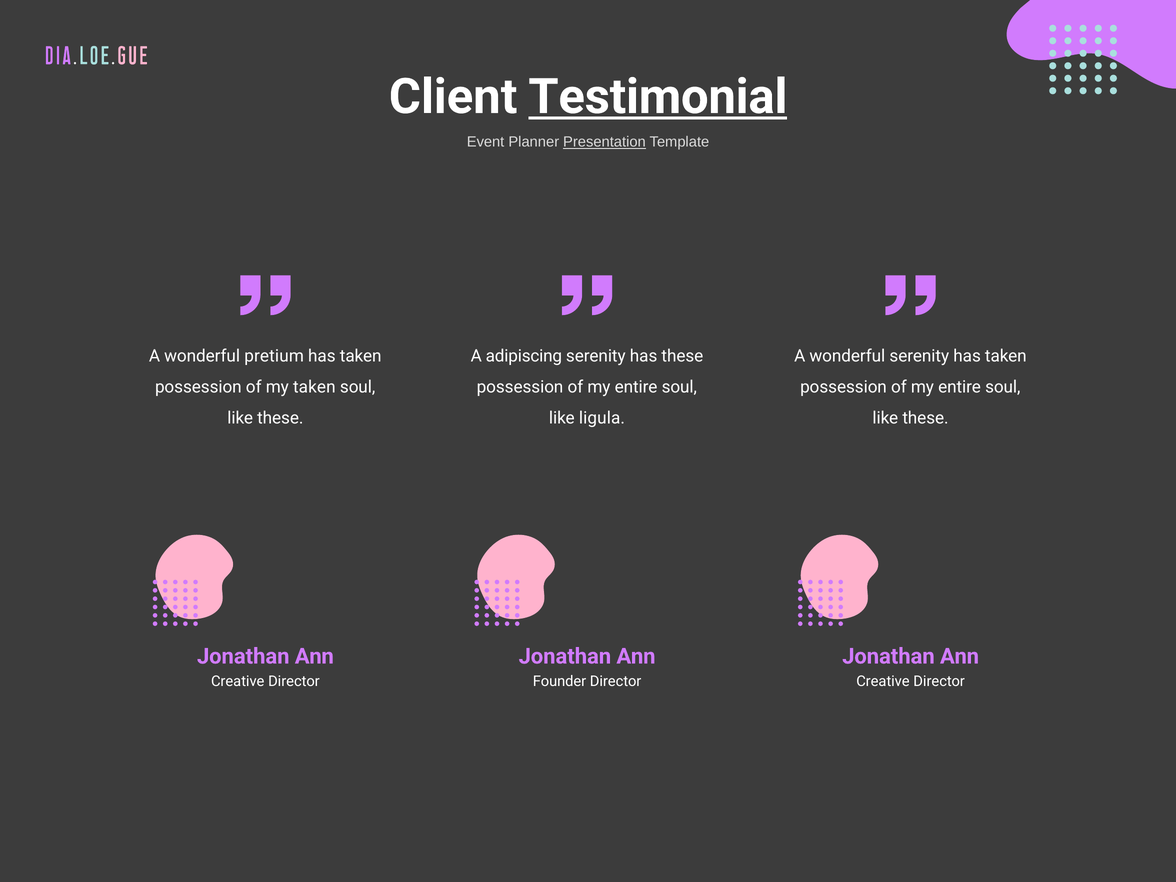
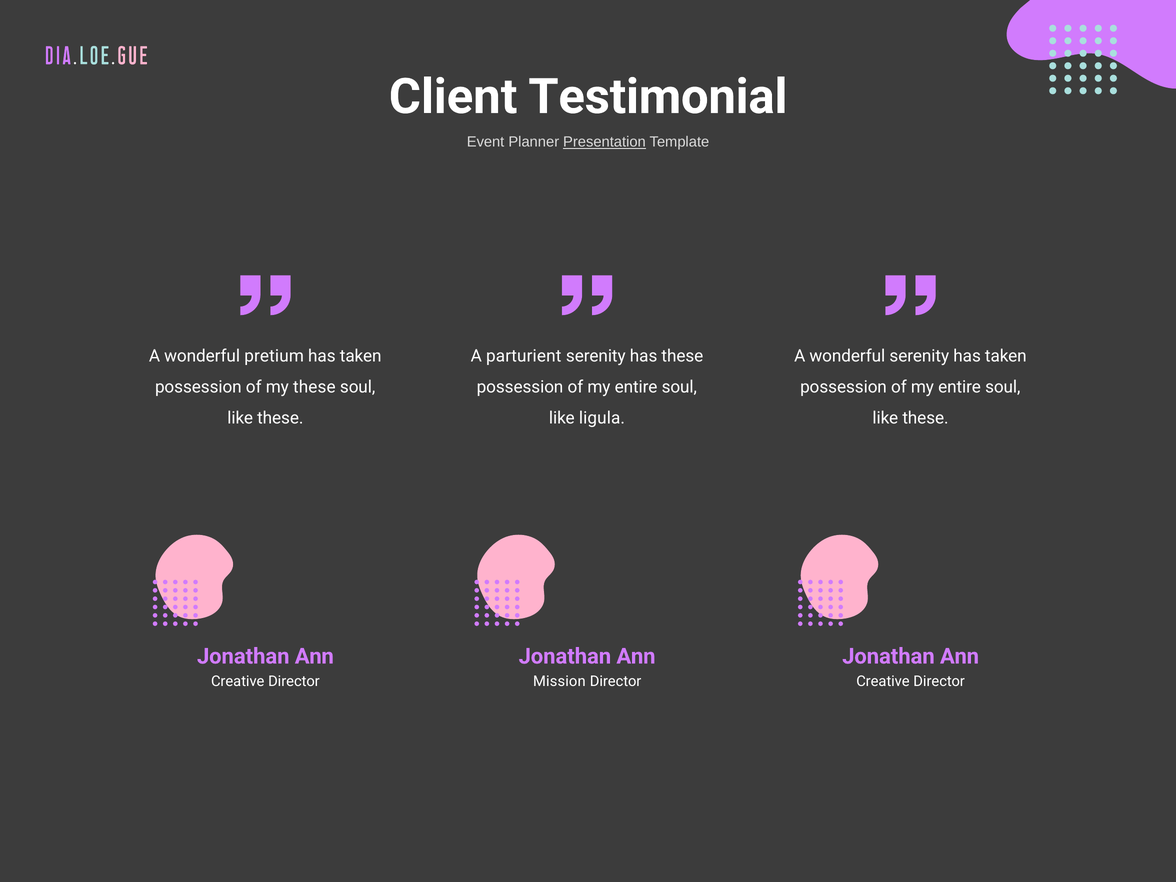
Testimonial underline: present -> none (658, 97)
adipiscing: adipiscing -> parturient (524, 356)
my taken: taken -> these (314, 387)
Founder: Founder -> Mission (559, 681)
